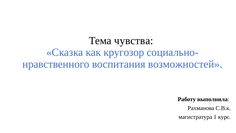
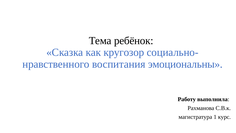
чувства: чувства -> ребёнок (134, 41)
возможностей: возможностей -> эмоциональны (185, 64)
